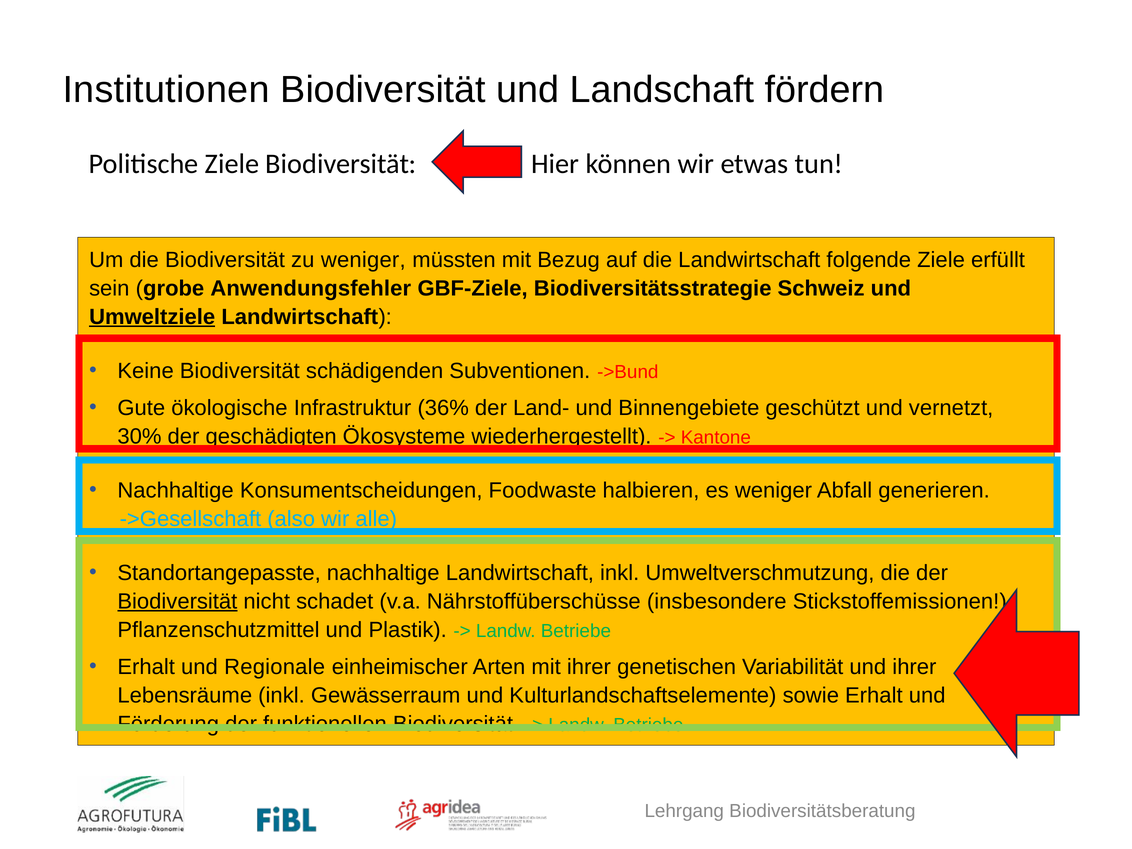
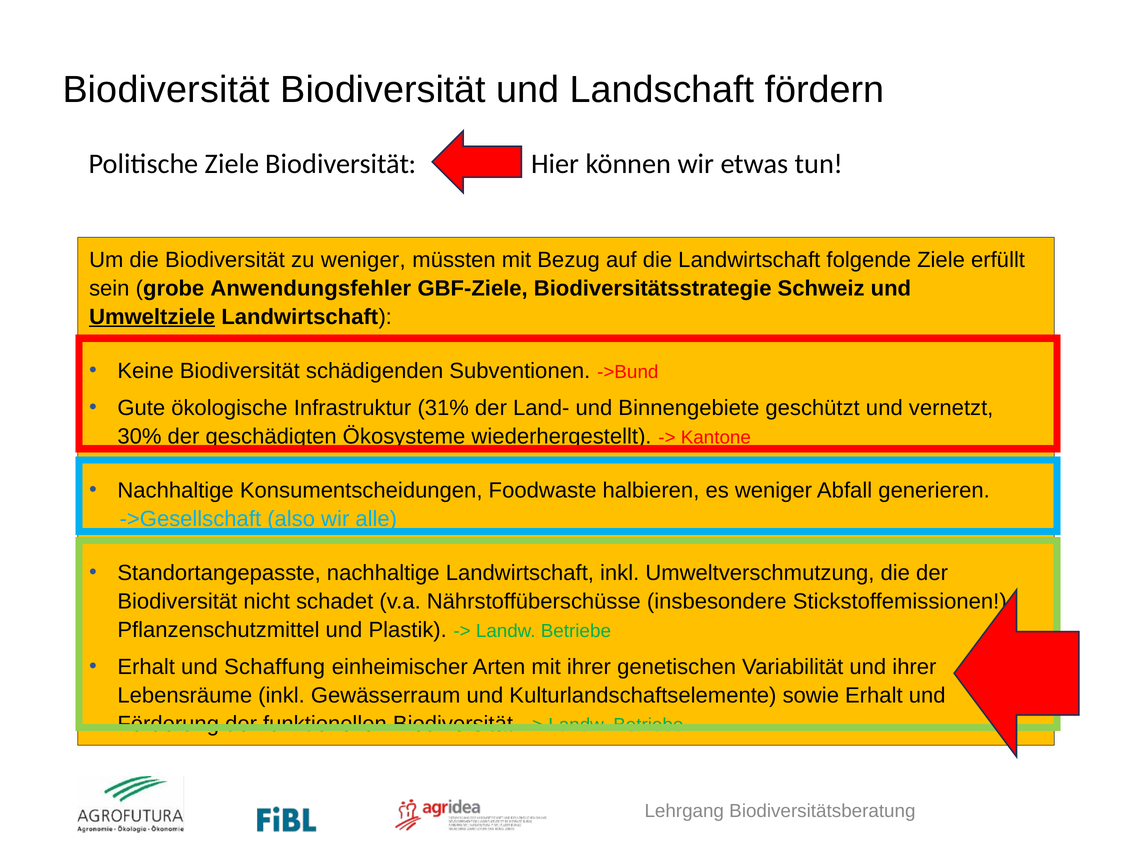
Institutionen: Institutionen -> Biodiversität (166, 90)
36%: 36% -> 31% (443, 408)
Biodiversität underline: present -> none (177, 601)
Regionale: Regionale -> Schaffung (275, 667)
